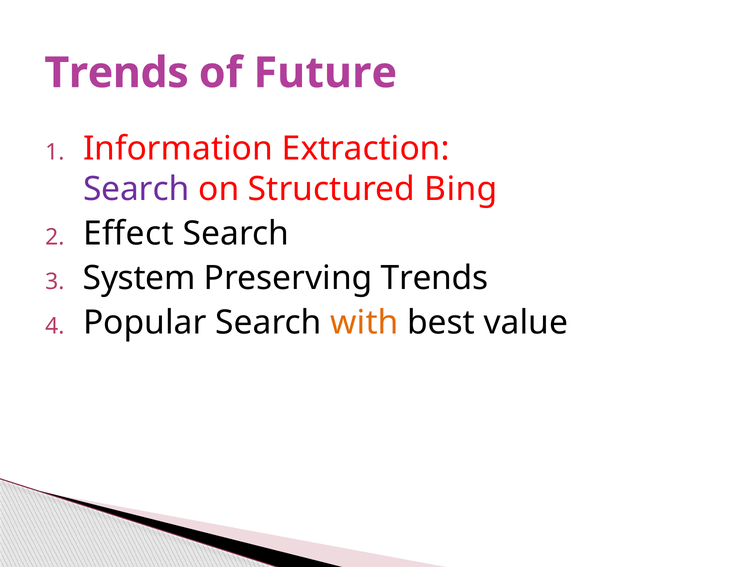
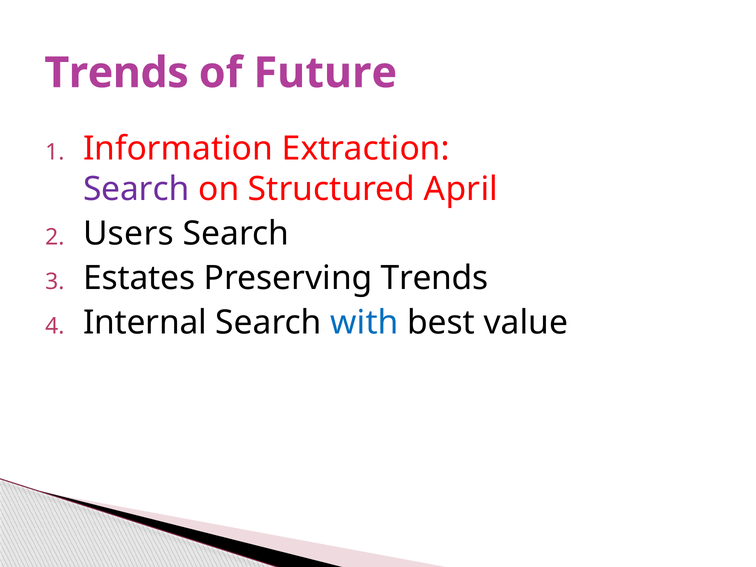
Bing: Bing -> April (461, 189)
Effect: Effect -> Users (128, 234)
System: System -> Estates (139, 278)
Popular: Popular -> Internal (145, 323)
with colour: orange -> blue (364, 323)
